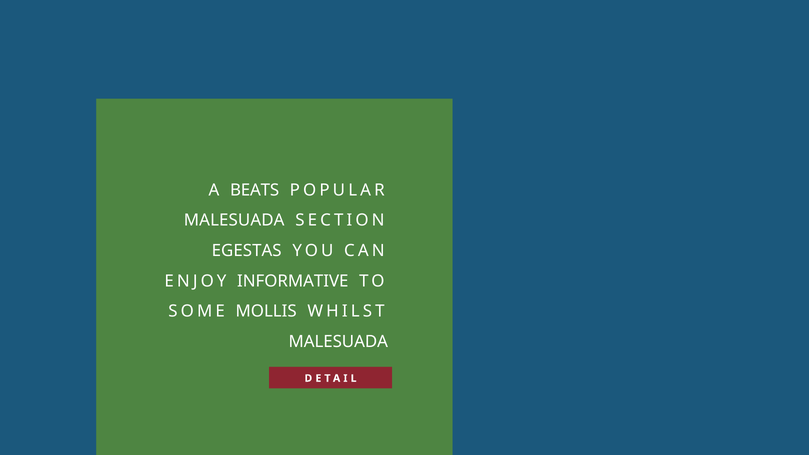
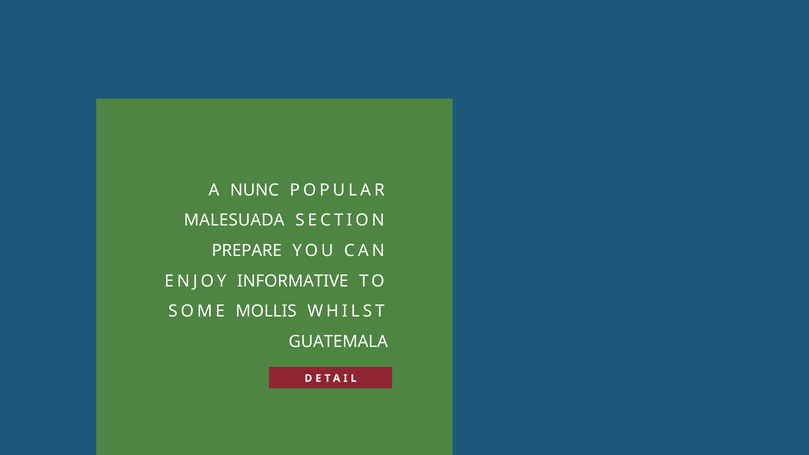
BEATS: BEATS -> NUNC (254, 190)
EGESTAS: EGESTAS -> PREPARE (247, 251)
MALESUADA: MALESUADA -> GUATEMALA (338, 342)
